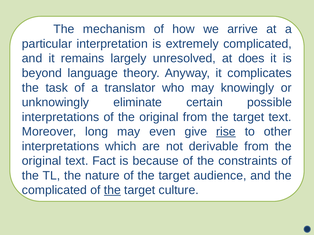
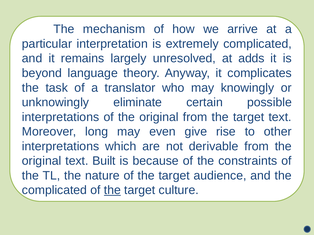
does: does -> adds (251, 59)
rise underline: present -> none (226, 132)
Fact: Fact -> Built (104, 161)
